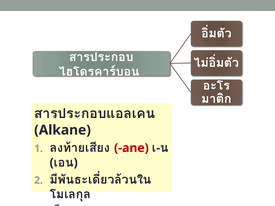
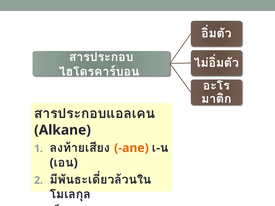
ane colour: red -> orange (131, 148)
